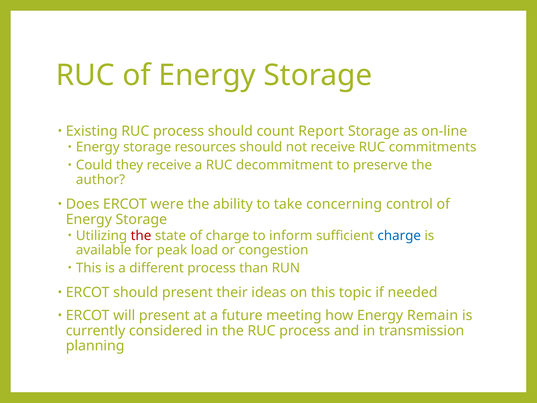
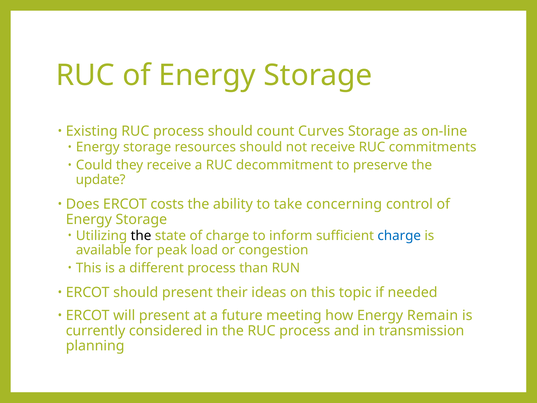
Report: Report -> Curves (321, 131)
author: author -> update (101, 179)
were: were -> costs (167, 204)
the colour: red -> black (141, 235)
